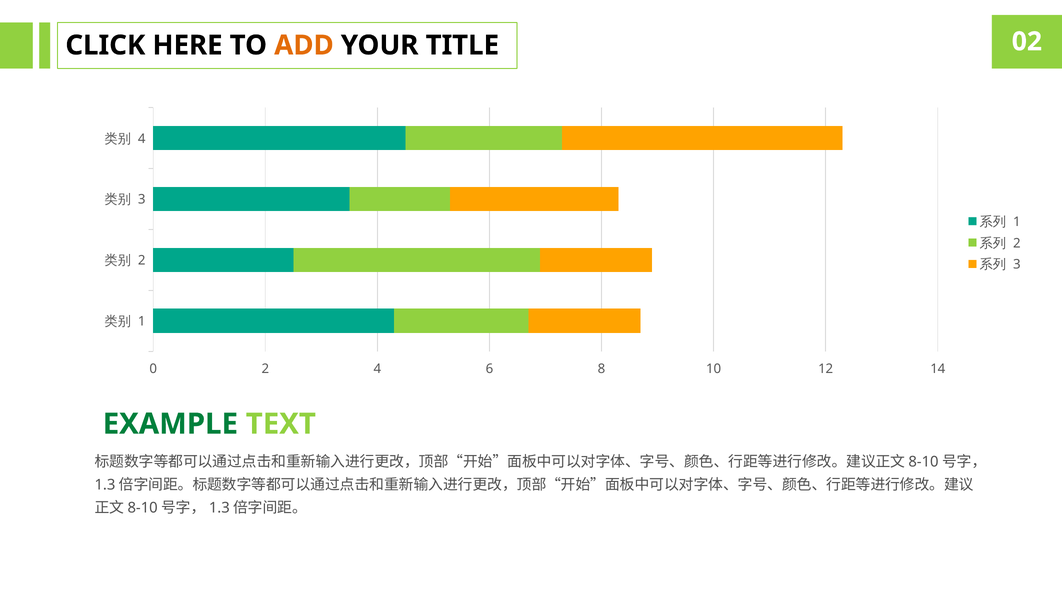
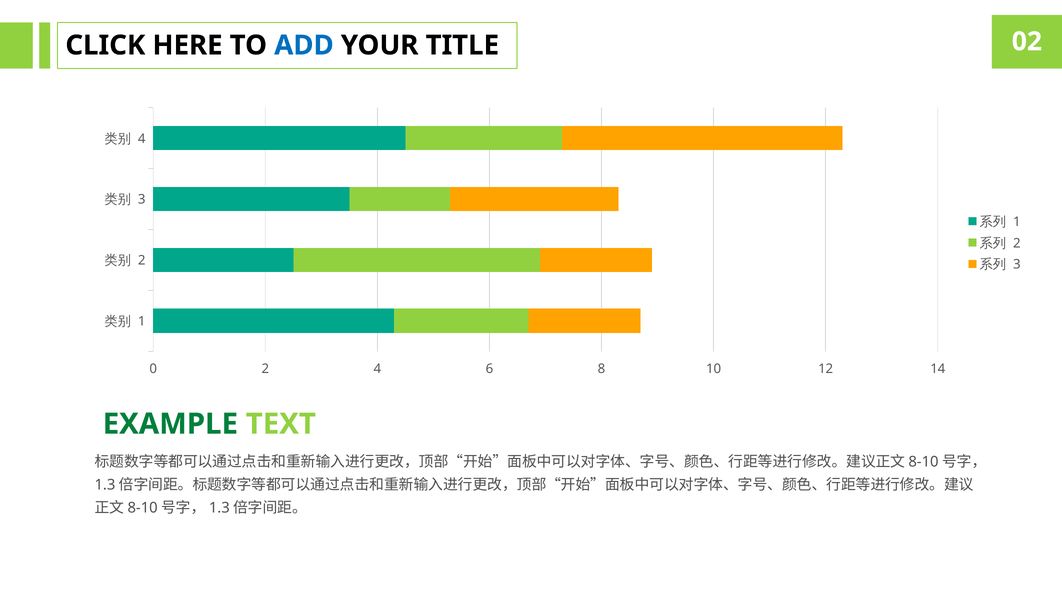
ADD colour: orange -> blue (304, 45)
